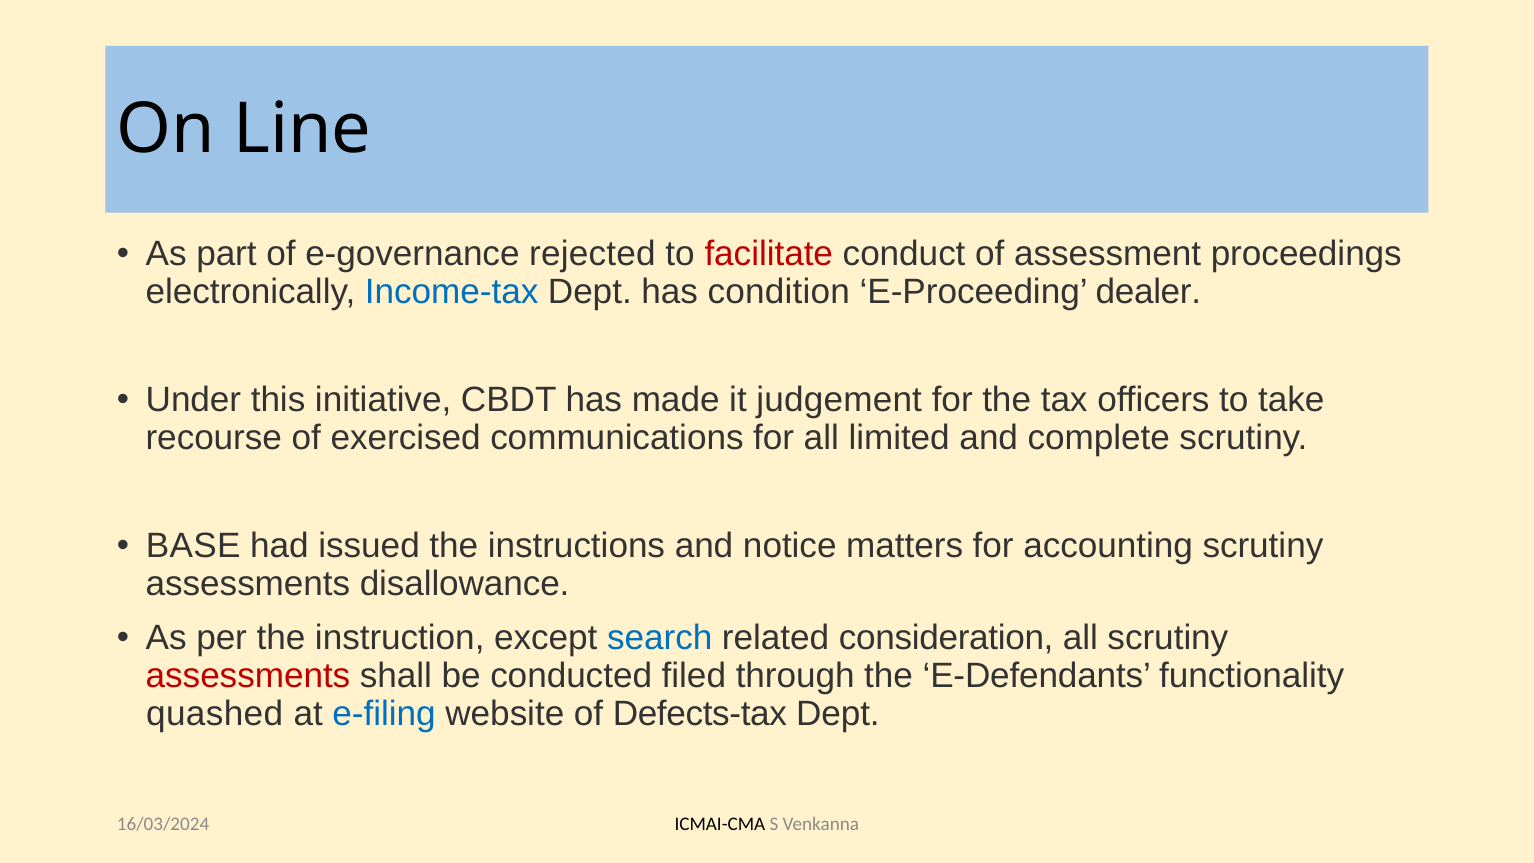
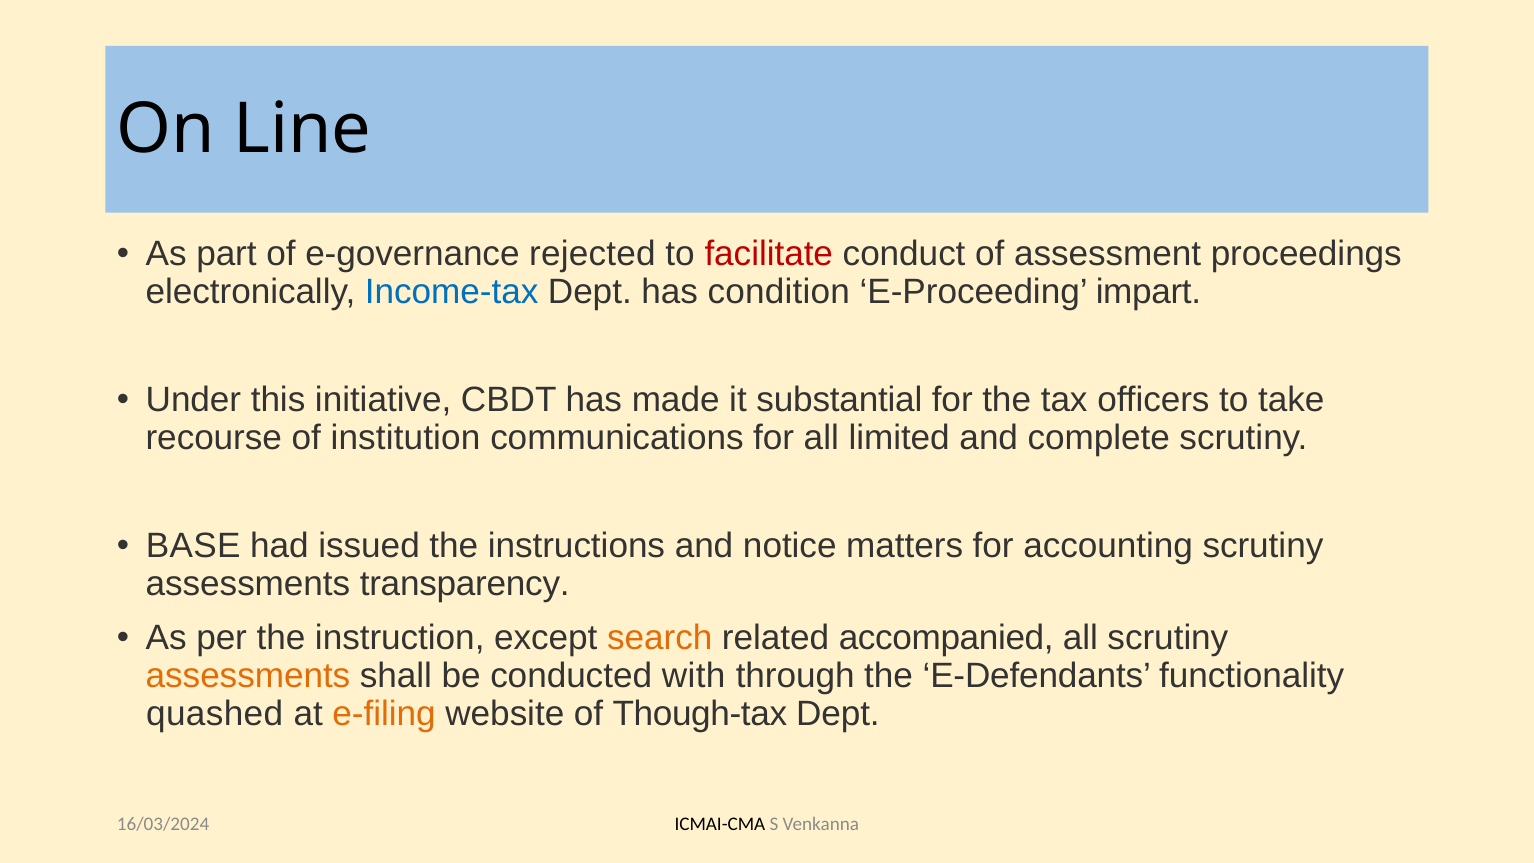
dealer: dealer -> impart (1148, 292)
judgement: judgement -> substantial (839, 400)
exercised: exercised -> institution (406, 438)
disallowance: disallowance -> transparency (465, 584)
search colour: blue -> orange (660, 638)
consideration: consideration -> accompanied (946, 638)
assessments colour: red -> orange (248, 676)
filed: filed -> with (694, 676)
e-filing colour: blue -> orange (384, 714)
Defects-tax: Defects-tax -> Though-tax (700, 714)
